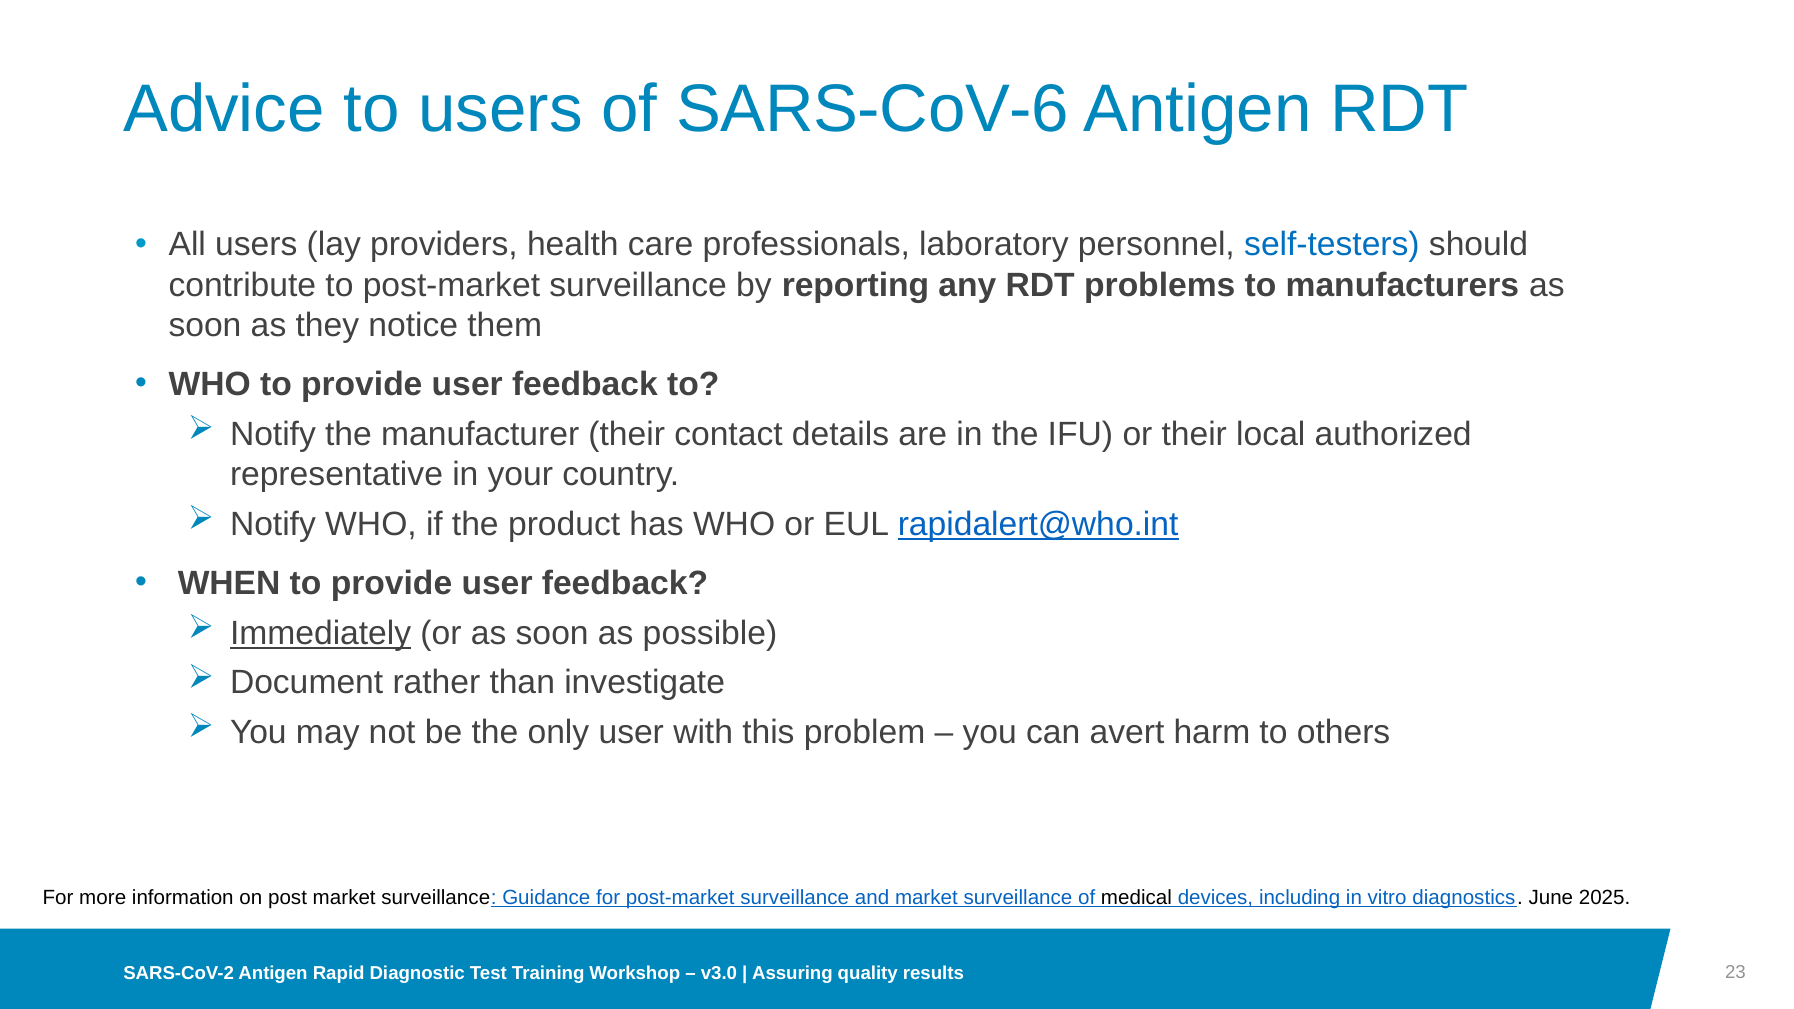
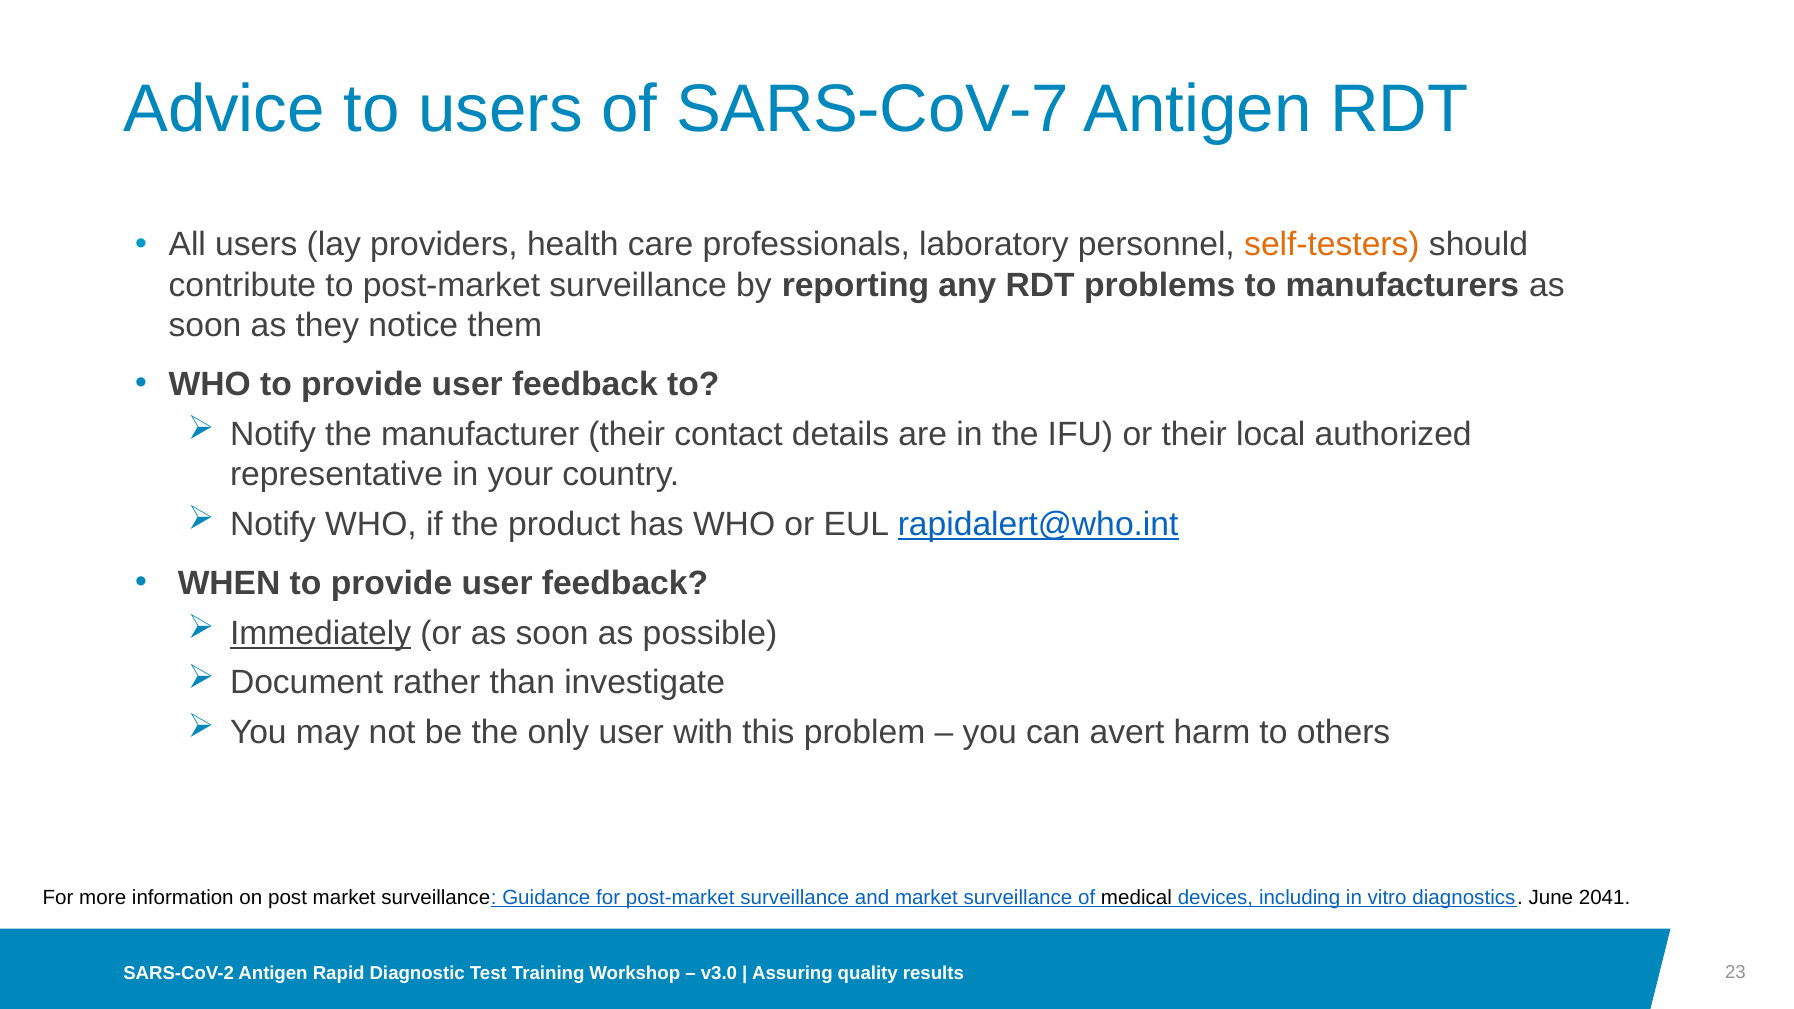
SARS-CoV-6: SARS-CoV-6 -> SARS-CoV-7 (873, 109)
self-testers colour: blue -> orange (1332, 245)
2025: 2025 -> 2041 (1605, 898)
